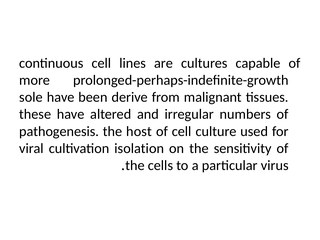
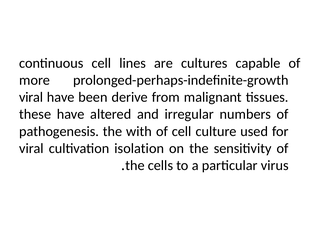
sole: sole -> viral (31, 97)
host: host -> with (139, 131)
